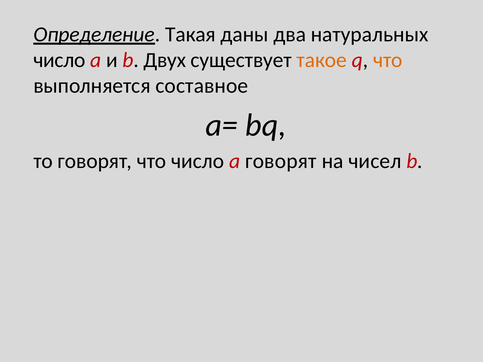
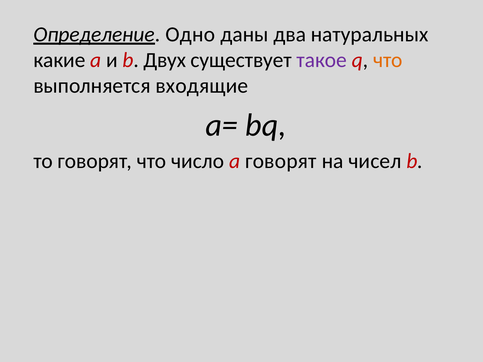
Такая: Такая -> Одно (190, 34)
число: число -> какие (59, 60)
такое colour: orange -> purple (322, 60)
составное: составное -> входящие (202, 86)
